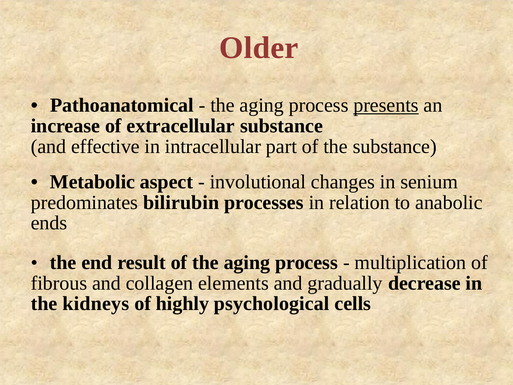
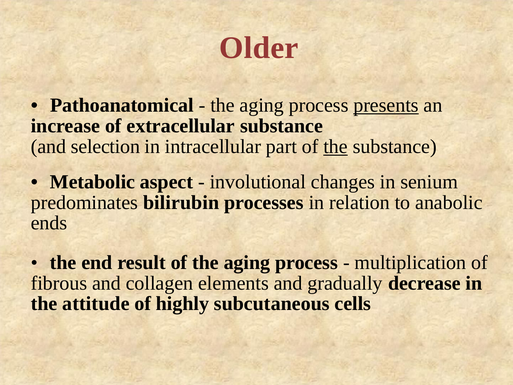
effective: effective -> selection (105, 146)
the underline: none -> present (336, 146)
kidneys: kidneys -> attitude (96, 304)
psychological: psychological -> subcutaneous (272, 304)
